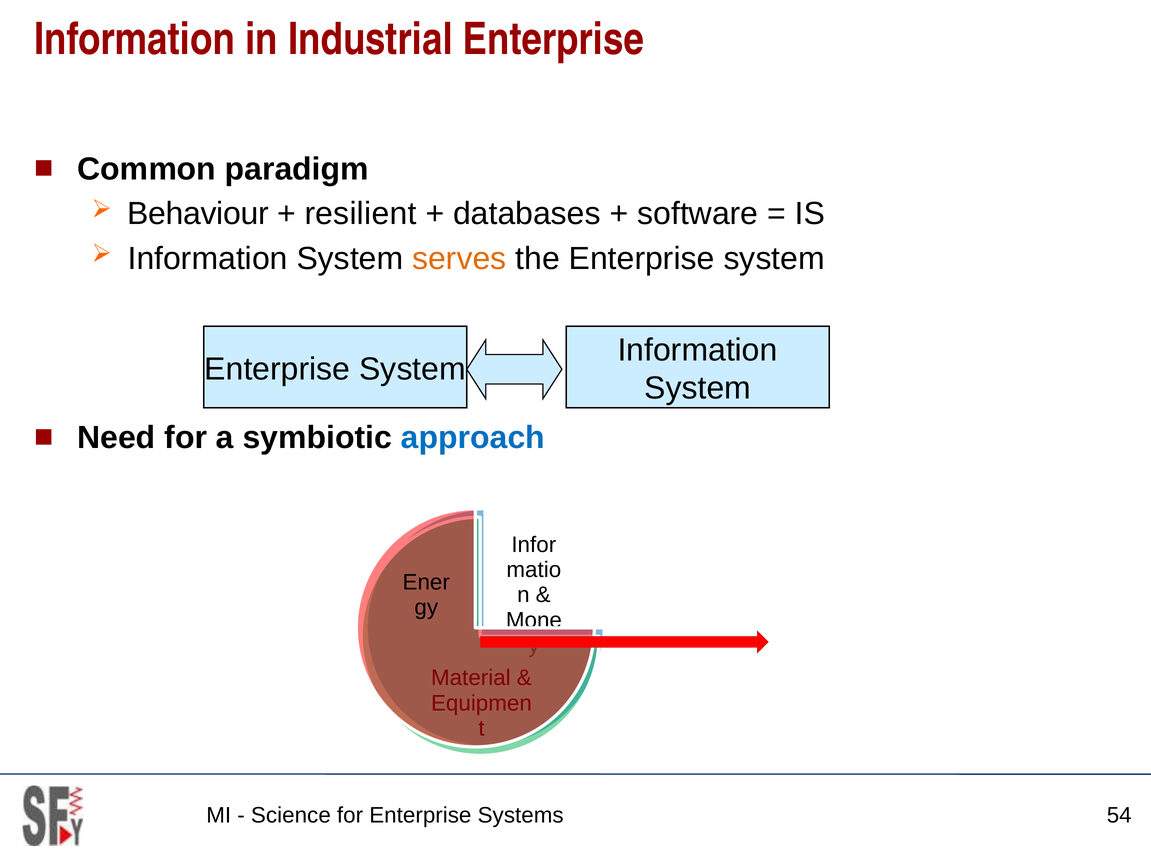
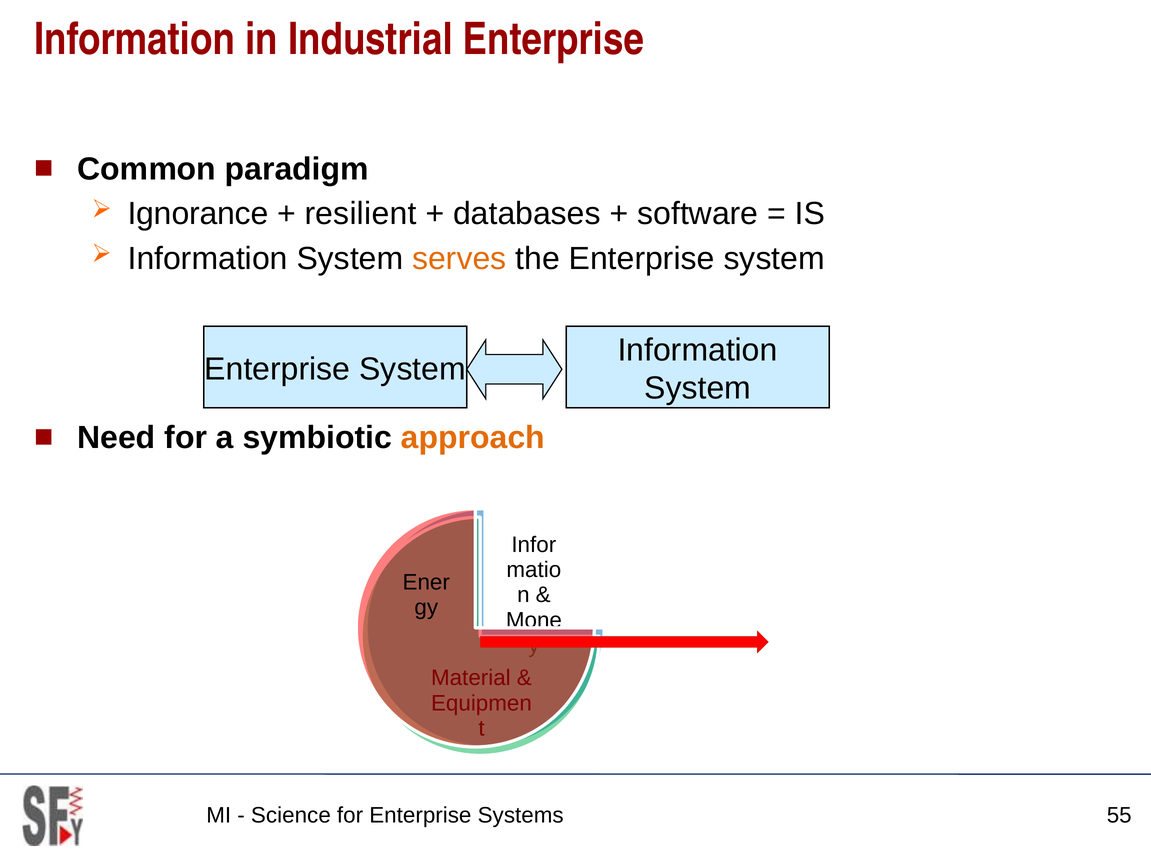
Behaviour: Behaviour -> Ignorance (198, 214)
approach colour: blue -> orange (473, 438)
54: 54 -> 55 (1119, 815)
